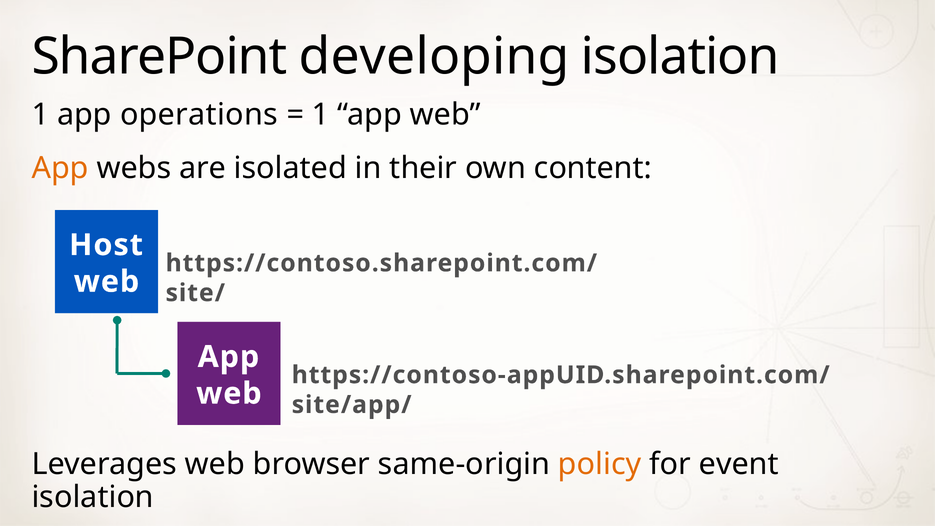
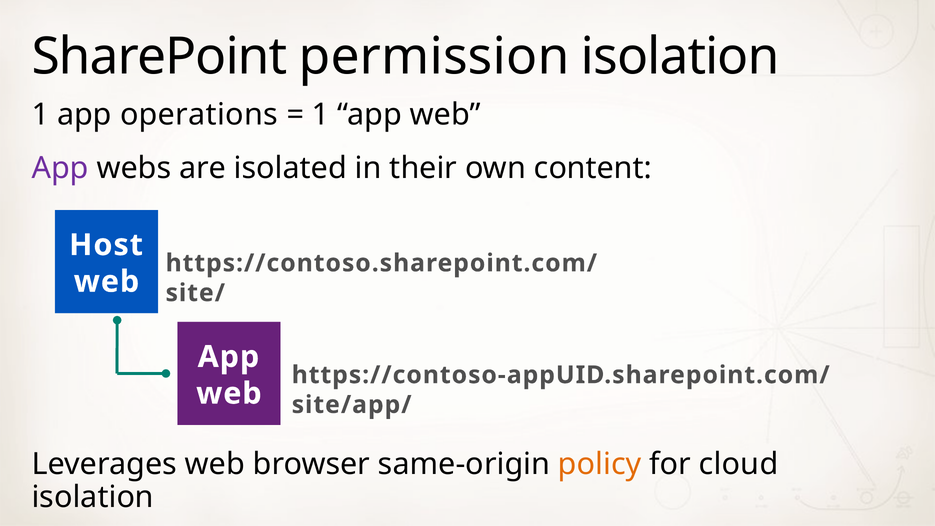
developing: developing -> permission (434, 57)
App colour: orange -> purple (60, 168)
event: event -> cloud (739, 464)
